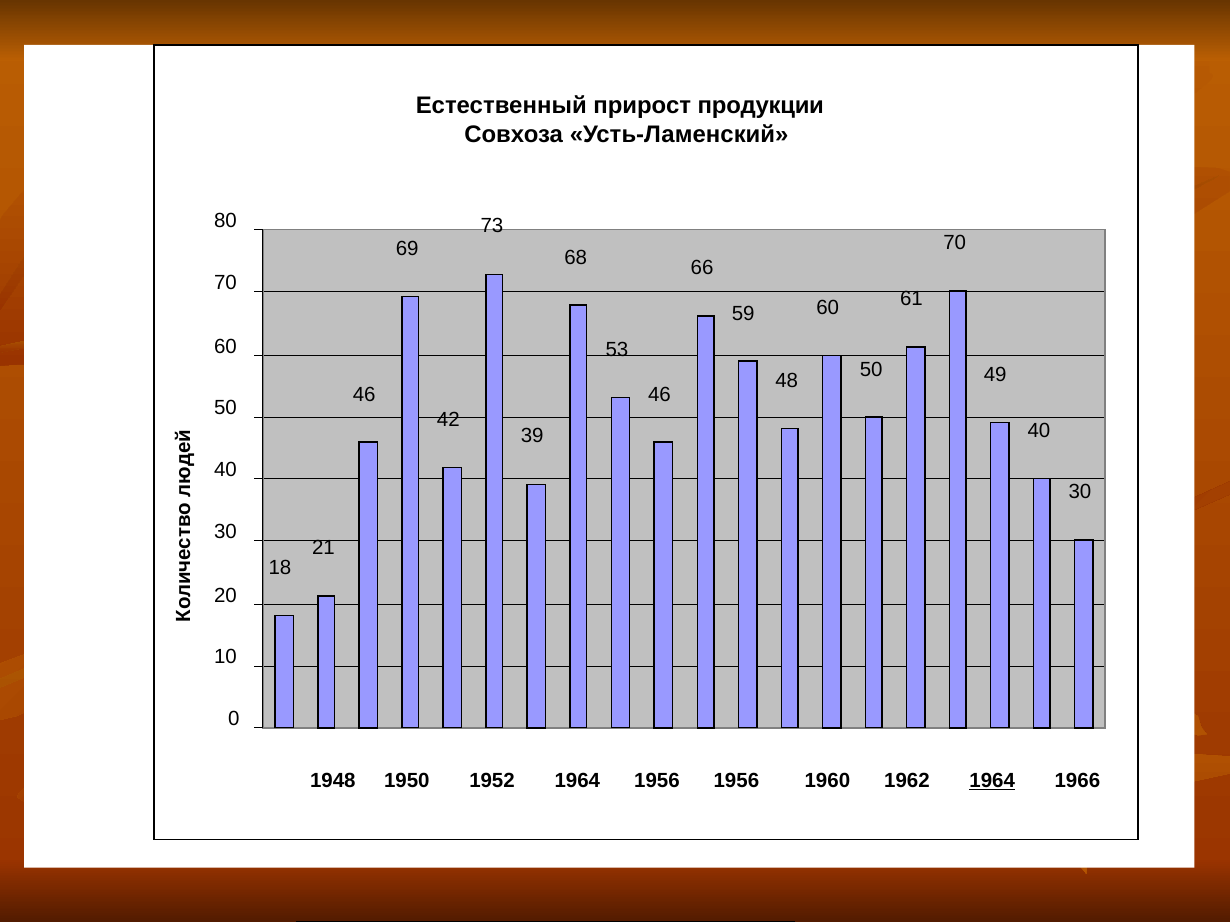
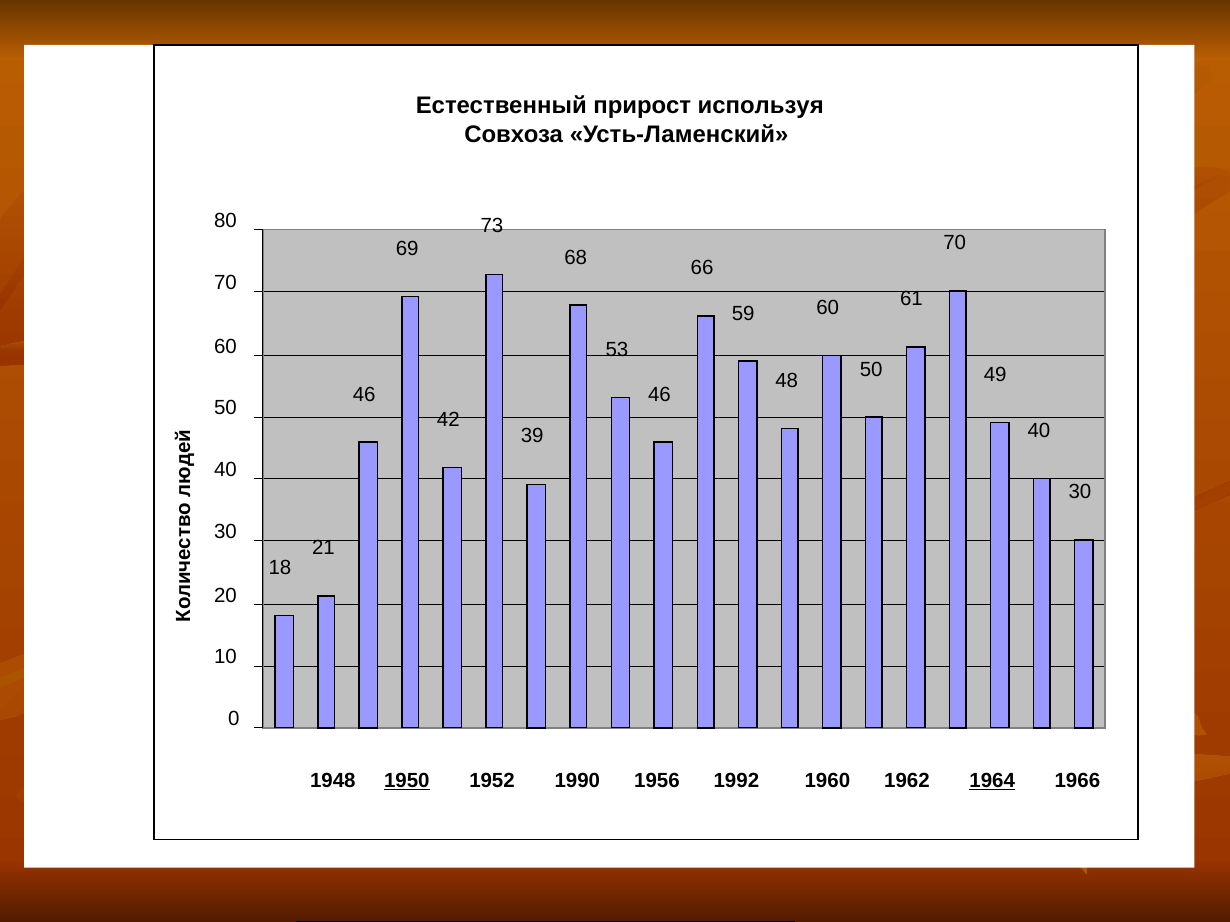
продукции: продукции -> используя (761, 106)
1950 underline: none -> present (407, 781)
1952 1964: 1964 -> 1990 (577, 781)
1956 1956: 1956 -> 1992 (736, 781)
